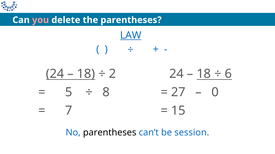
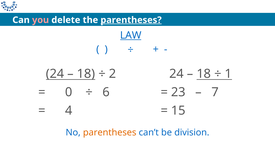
parentheses underline: none -> present (131, 20)
6: 6 -> 1 (228, 74)
5: 5 -> 0 (69, 93)
8: 8 -> 6 (106, 93)
27: 27 -> 23 (178, 93)
0: 0 -> 7 (215, 93)
7: 7 -> 4 (69, 111)
parentheses colour: black -> orange (110, 133)
session: session -> division (192, 133)
